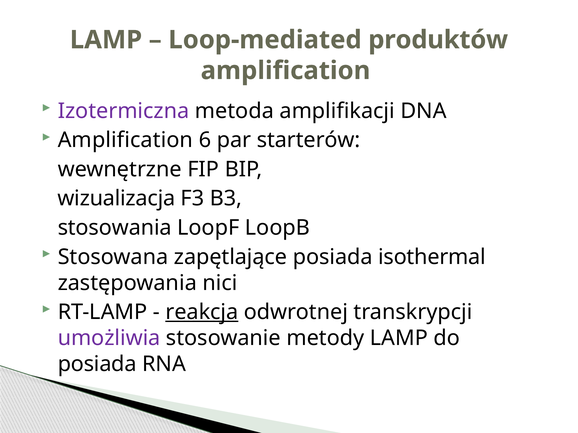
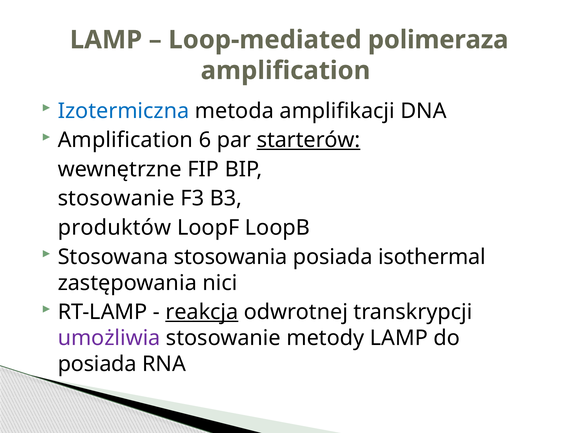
produktów: produktów -> polimeraza (438, 40)
Izotermiczna colour: purple -> blue (124, 111)
starterów underline: none -> present (309, 140)
wizualizacja: wizualizacja -> stosowanie (116, 199)
stosowania: stosowania -> produktów (115, 228)
zapętlające: zapętlające -> stosowania (231, 257)
